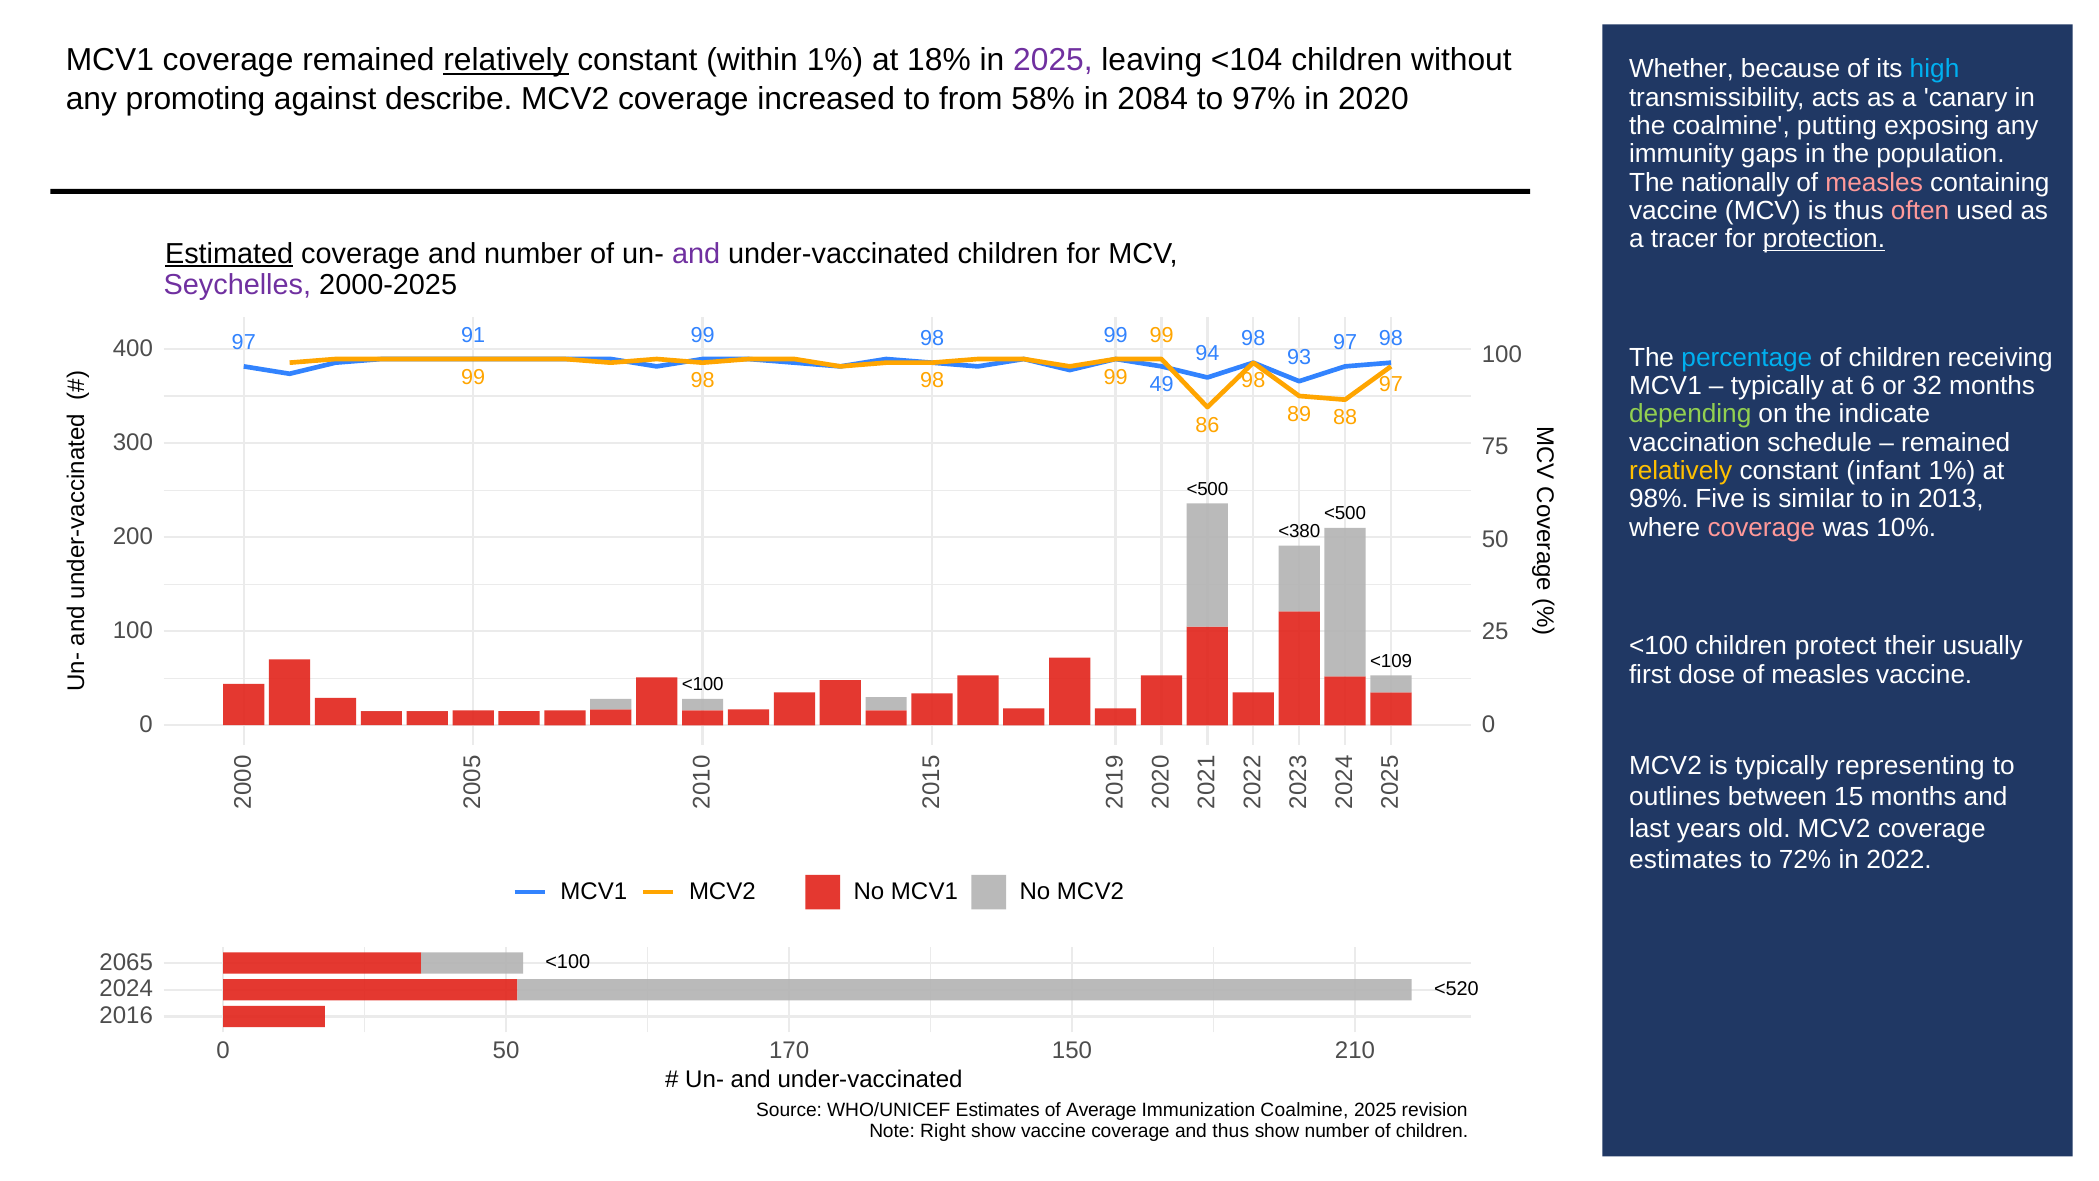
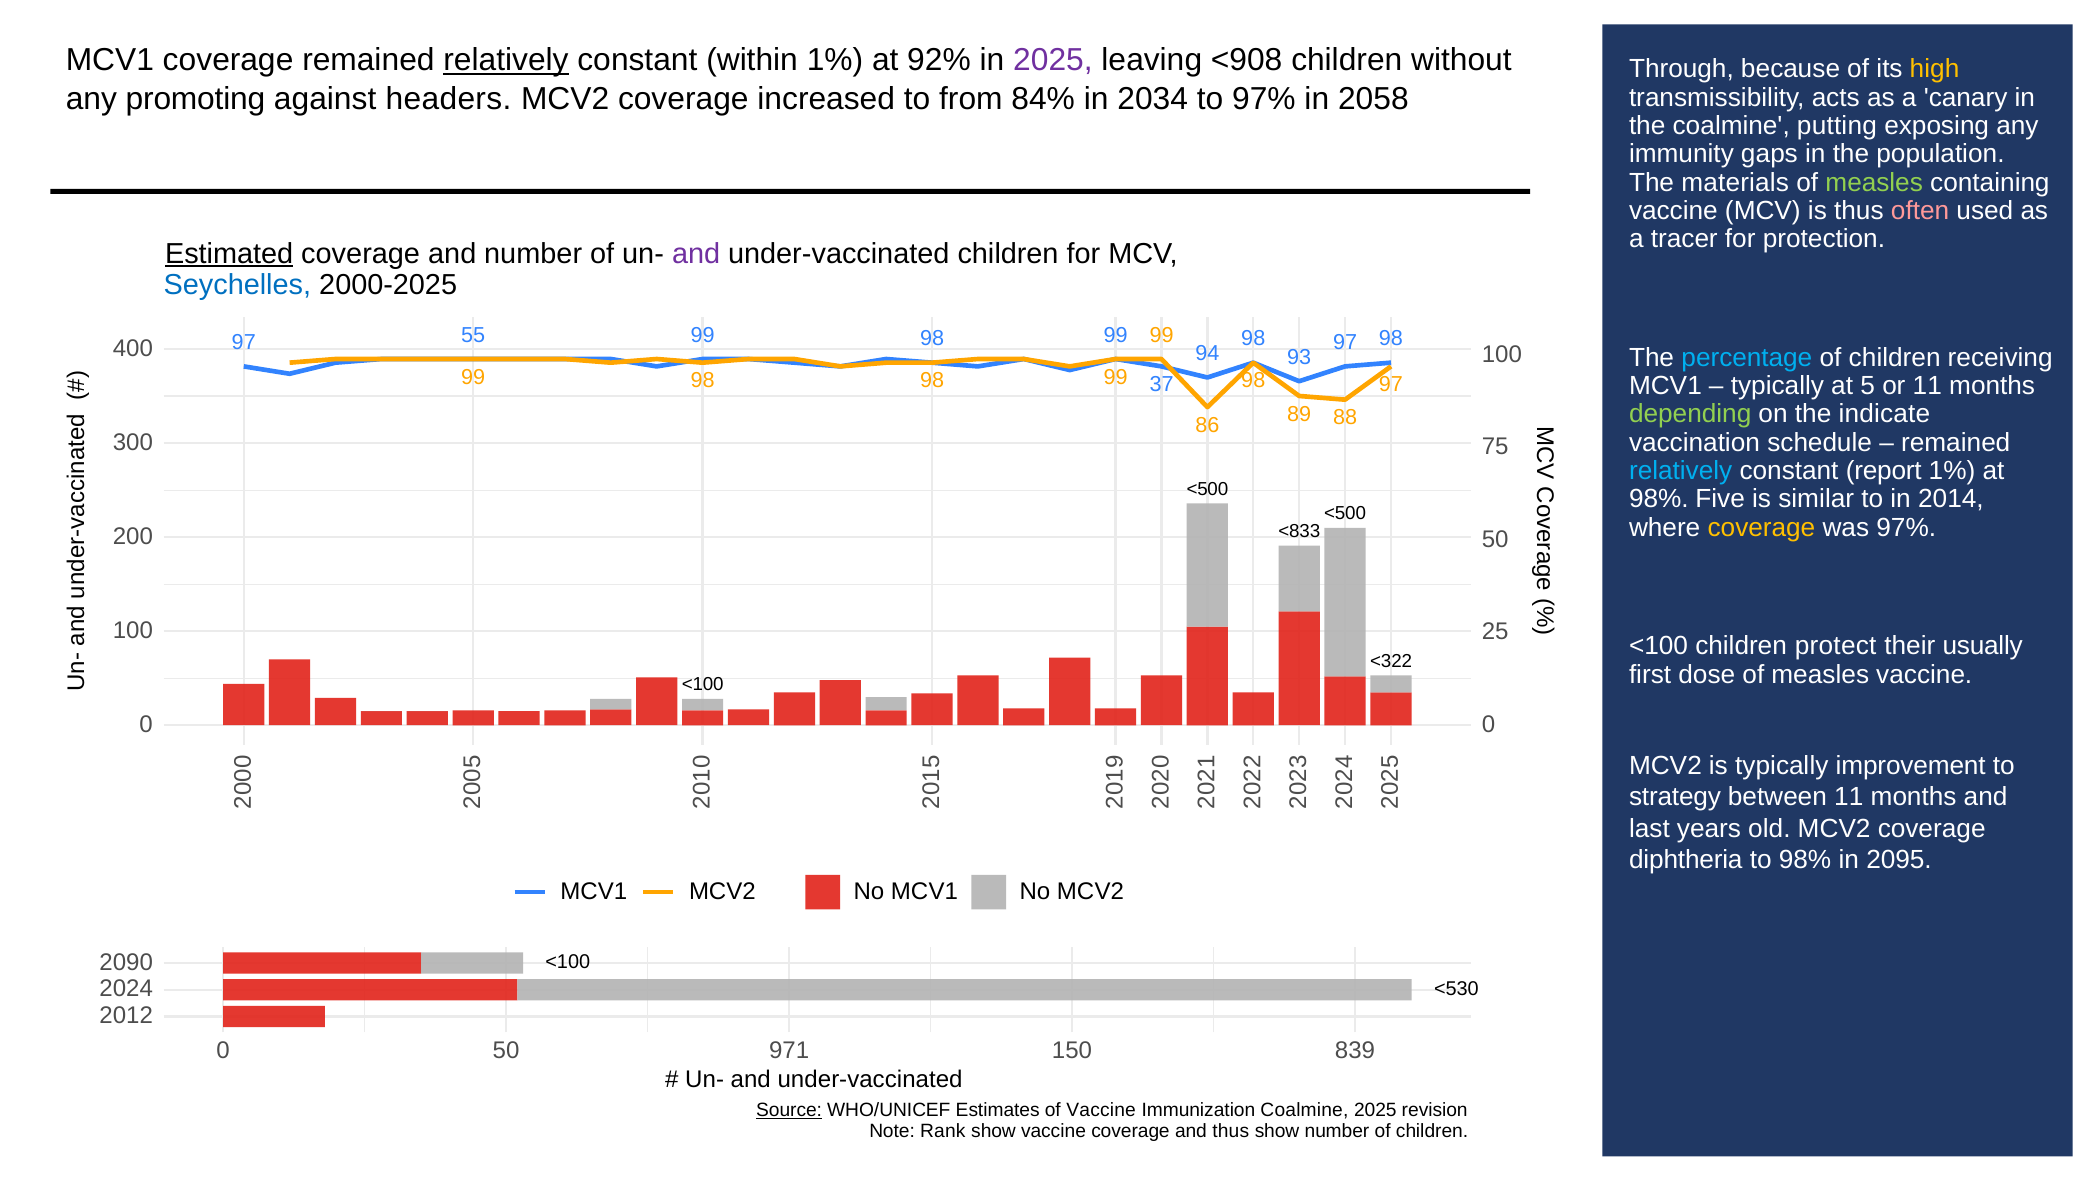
18%: 18% -> 92% (939, 60)
<104: <104 -> <908 (1247, 60)
Whether: Whether -> Through (1681, 69)
high colour: light blue -> yellow (1935, 69)
describe: describe -> headers (449, 99)
58%: 58% -> 84% (1043, 99)
2084: 2084 -> 2034 (1153, 99)
2020: 2020 -> 2058 (1373, 99)
nationally: nationally -> materials (1735, 182)
measles colour: pink -> light green (1874, 182)
protection underline: present -> none (1824, 239)
Seychelles colour: purple -> blue (237, 285)
91: 91 -> 55 (473, 335)
49: 49 -> 37 (1162, 384)
at 6: 6 -> 5 (1868, 386)
or 32: 32 -> 11 (1927, 386)
relatively colour: yellow -> light blue (1681, 471)
infant: infant -> report (1884, 471)
2013: 2013 -> 2014 (1951, 499)
coverage colour: pink -> yellow (1761, 528)
was 10%: 10% -> 97% (1906, 528)
<380: <380 -> <833 (1299, 531)
<109: <109 -> <322 (1391, 661)
representing: representing -> improvement (1911, 766)
outlines: outlines -> strategy (1675, 797)
between 15: 15 -> 11 (1849, 797)
estimates: estimates -> diphtheria (1686, 860)
to 72%: 72% -> 98% (1805, 860)
2022: 2022 -> 2095 (1899, 860)
2065: 2065 -> 2090 (126, 962)
<520: <520 -> <530 (1456, 989)
2016: 2016 -> 2012 (126, 1015)
170: 170 -> 971 (789, 1051)
210: 210 -> 839 (1355, 1051)
Source underline: none -> present (789, 1110)
of Average: Average -> Vaccine (1101, 1110)
Right: Right -> Rank (943, 1130)
